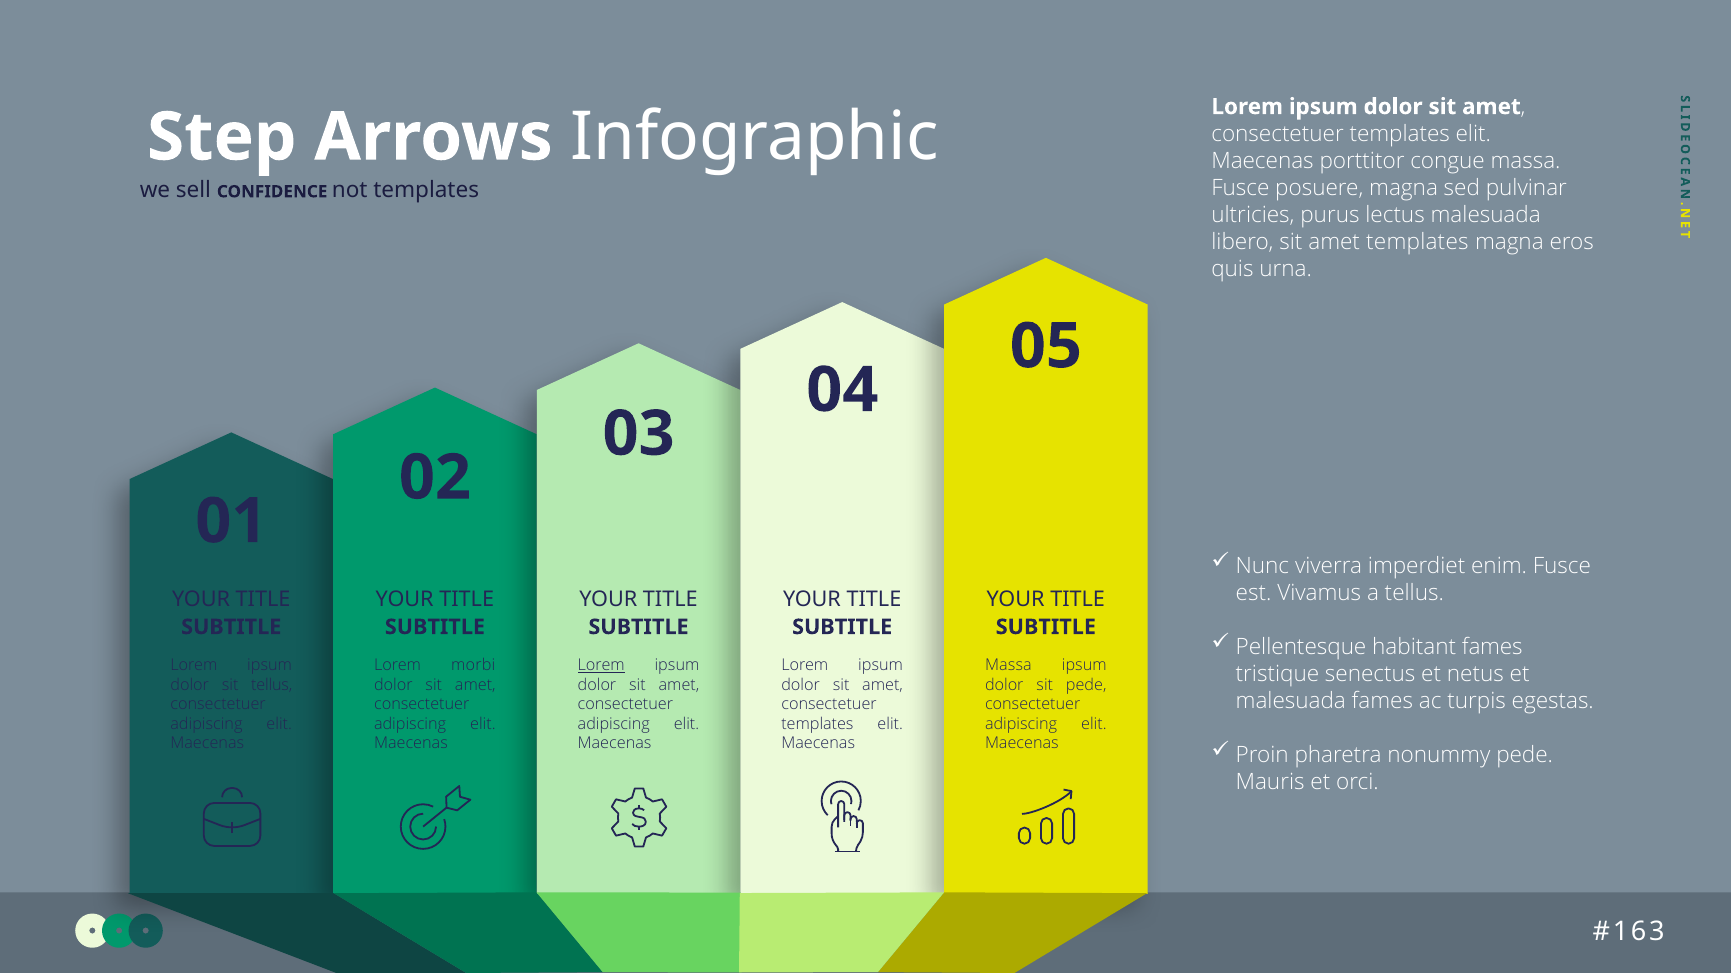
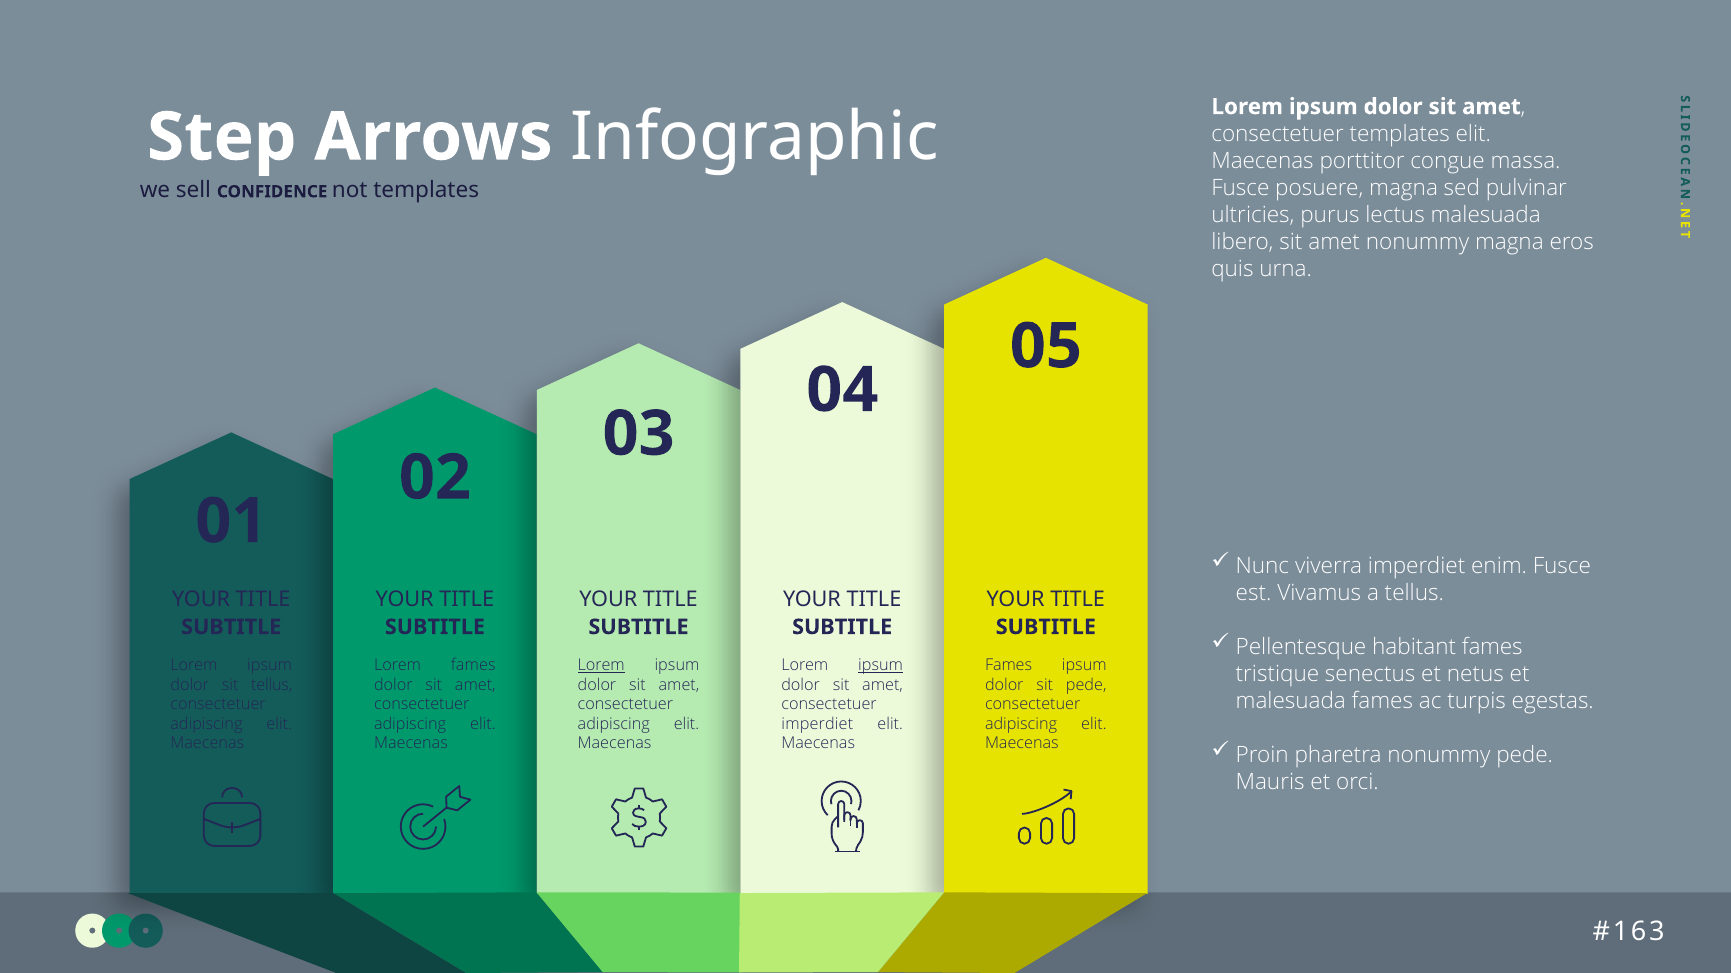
amet templates: templates -> nonummy (1417, 242)
Lorem morbi: morbi -> fames (473, 666)
ipsum underline: none -> present (881, 666)
Massa: Massa -> Fames (1009, 666)
templates: templates -> imperdiet (817, 724)
